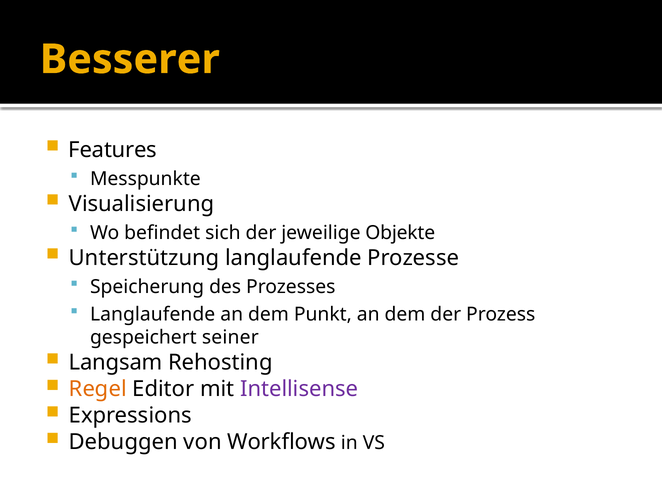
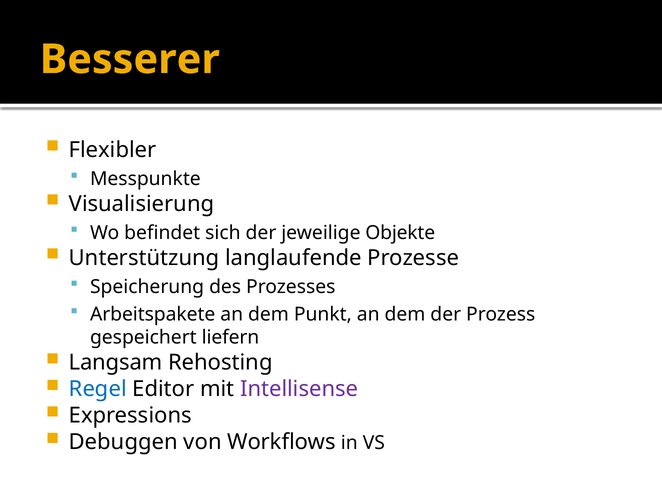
Features: Features -> Flexibler (113, 150)
Langlaufende: Langlaufende -> Arbeitspakete (153, 315)
seiner: seiner -> liefern (230, 338)
Regel colour: orange -> blue (98, 389)
